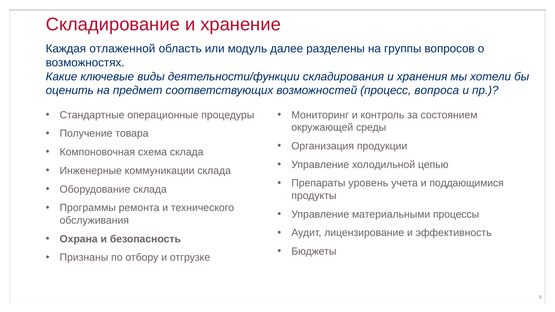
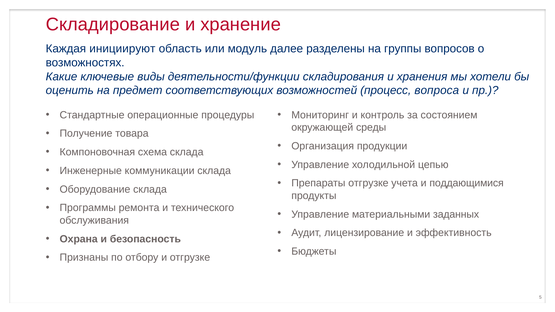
отлаженной: отлаженной -> инициируют (122, 49)
Препараты уровень: уровень -> отгрузке (368, 183)
процессы: процессы -> заданных (456, 214)
